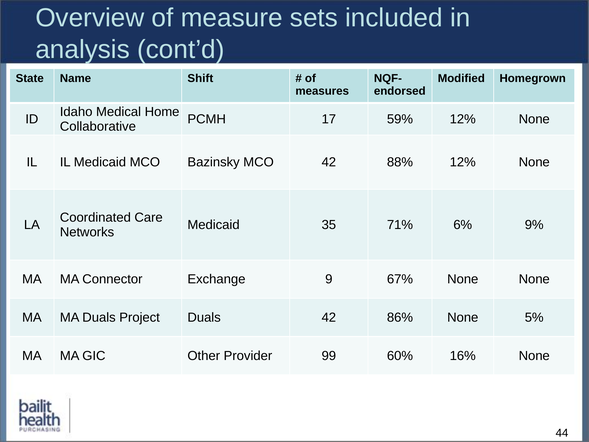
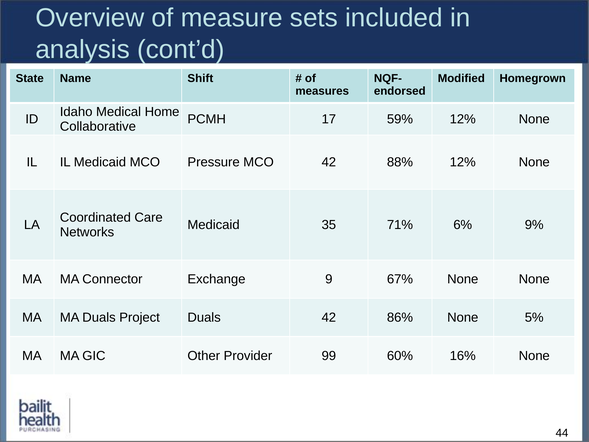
Bazinsky: Bazinsky -> Pressure (214, 162)
